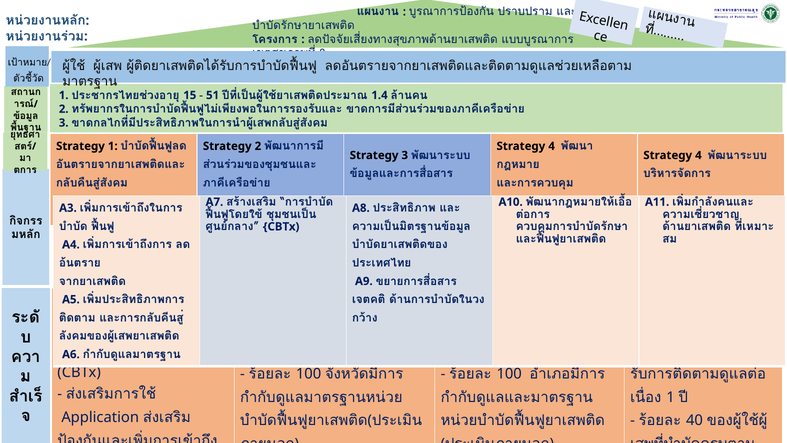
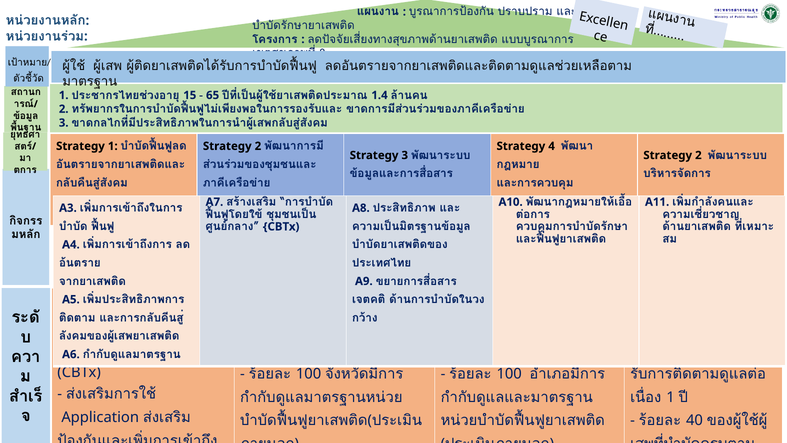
51: 51 -> 65 (213, 95)
4: 4 -> 2 (698, 155)
